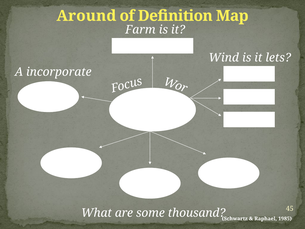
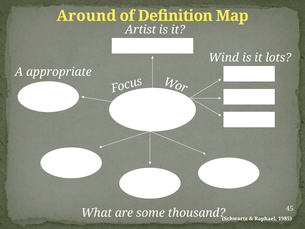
Farm: Farm -> Artist (141, 30)
lets: lets -> lots (278, 58)
incorporate: incorporate -> appropriate (59, 72)
